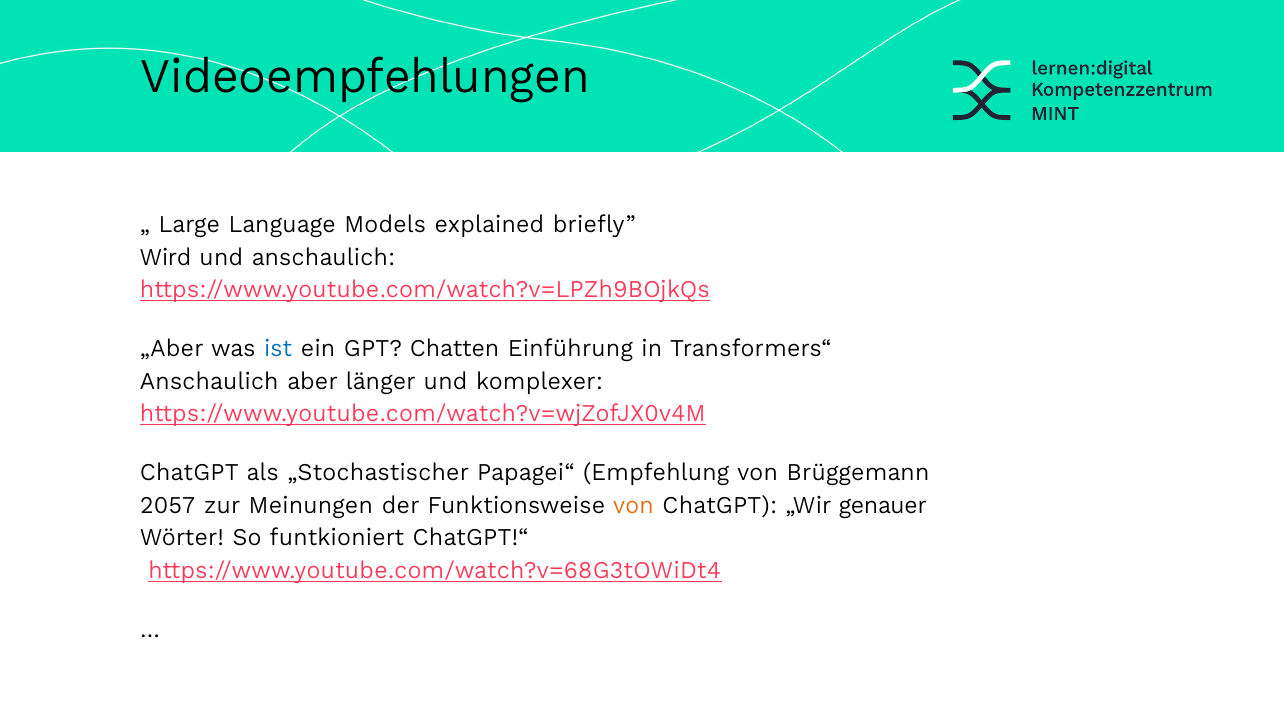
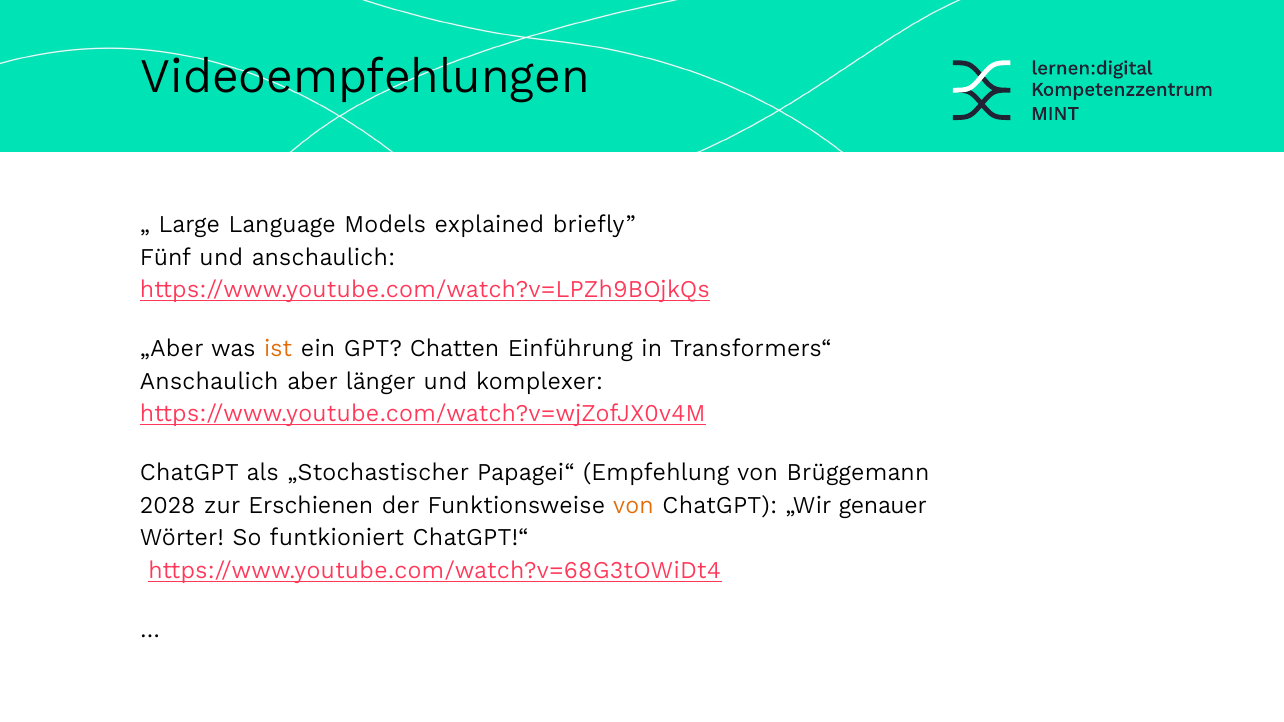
Wird: Wird -> Fünf (166, 257)
ist colour: blue -> orange (278, 349)
2057: 2057 -> 2028 (168, 505)
Meinungen: Meinungen -> Erschienen (311, 505)
